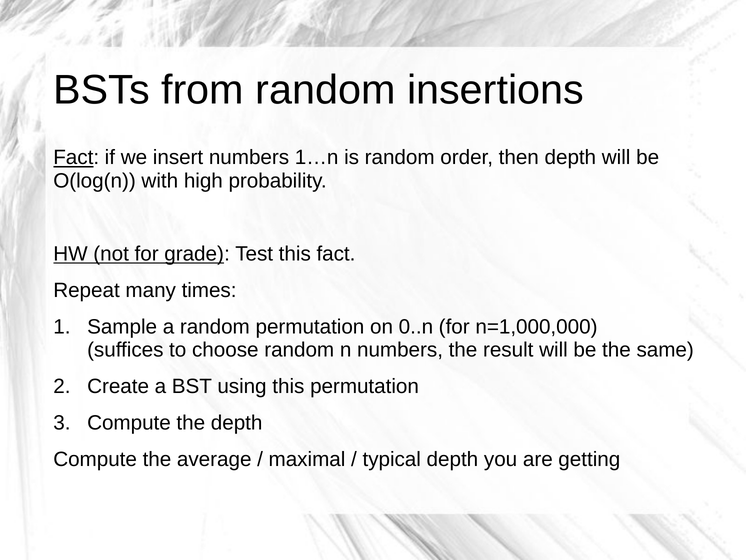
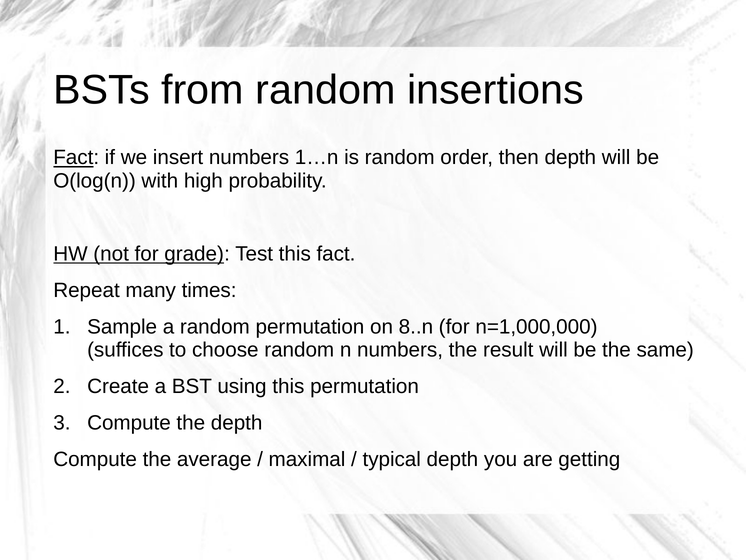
0..n: 0..n -> 8..n (416, 326)
